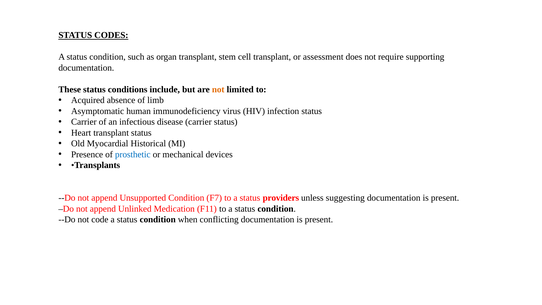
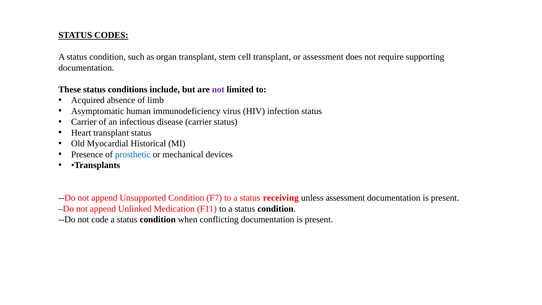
not colour: orange -> purple (218, 89)
providers: providers -> receiving (281, 198)
unless suggesting: suggesting -> assessment (345, 198)
